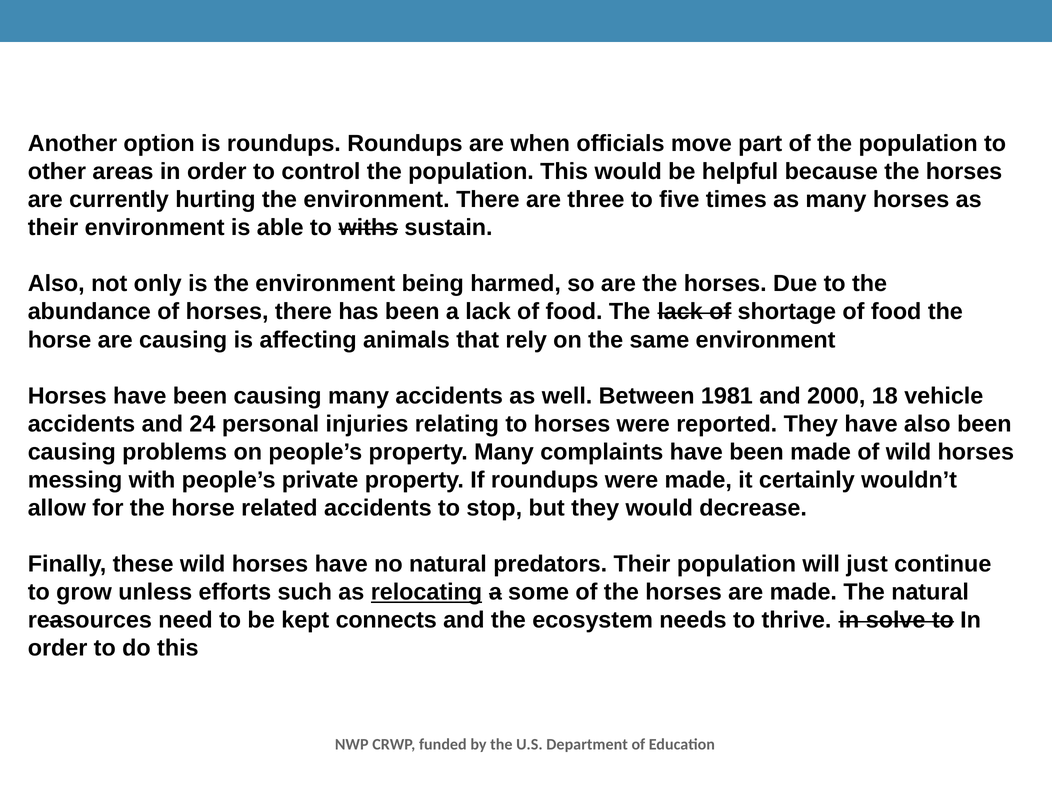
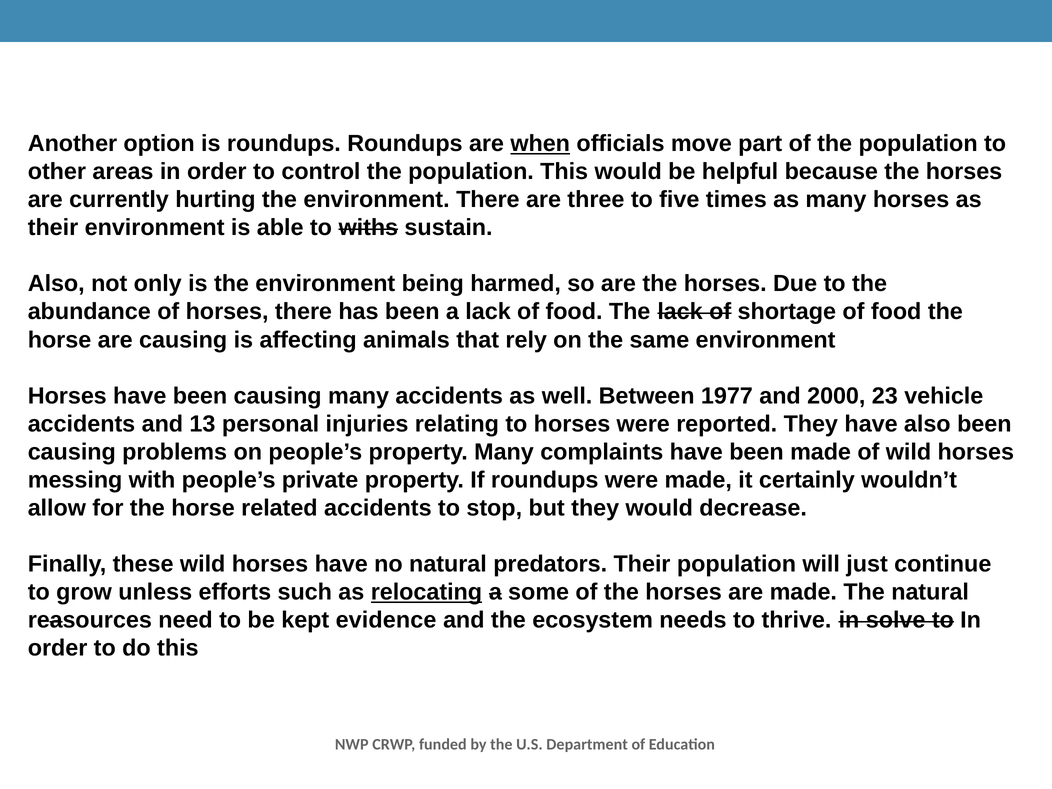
when underline: none -> present (540, 144)
1981: 1981 -> 1977 (727, 396)
18: 18 -> 23 (885, 396)
24: 24 -> 13 (202, 424)
connects: connects -> evidence (386, 620)
